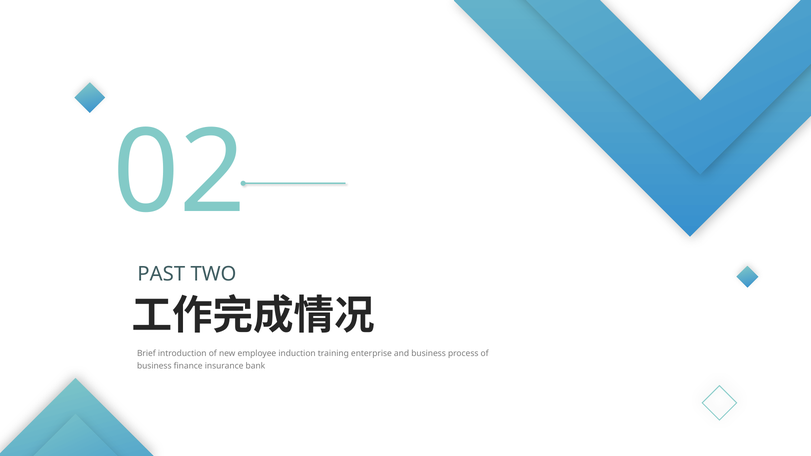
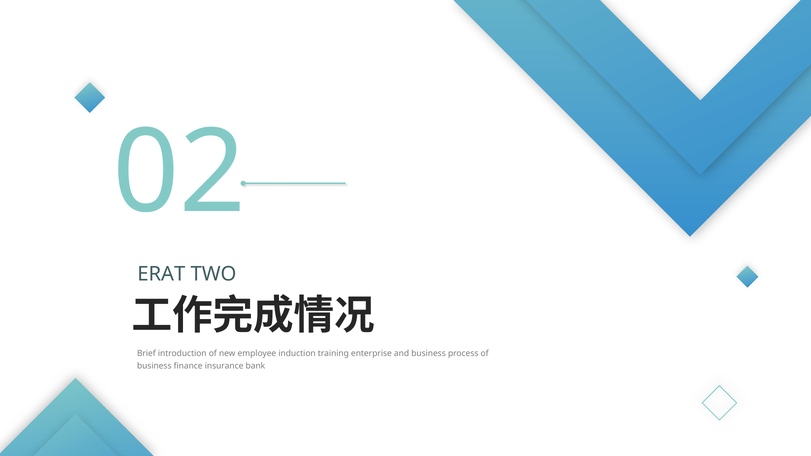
PAST: PAST -> ERAT (161, 274)
